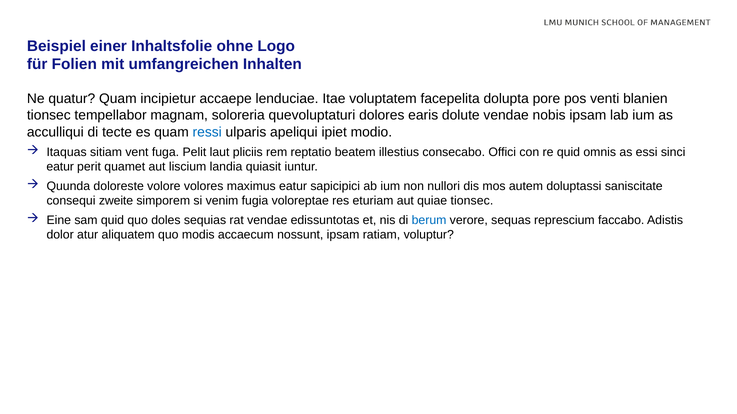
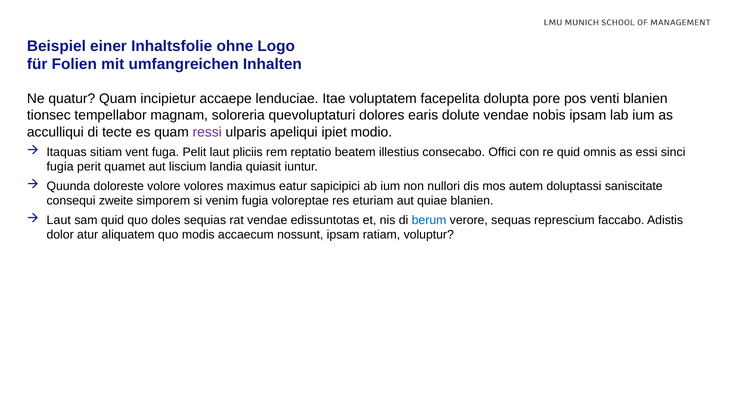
ressi colour: blue -> purple (207, 132)
eatur: eatur -> fugia (60, 167)
quiae tionsec: tionsec -> blanien (472, 201)
Eine: Eine -> Laut (59, 220)
